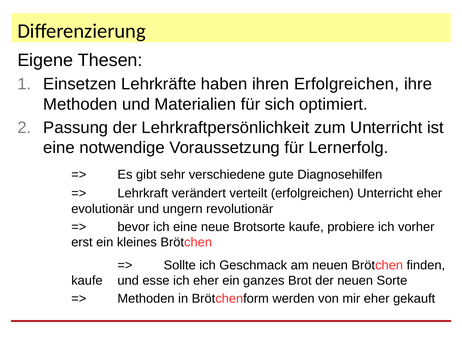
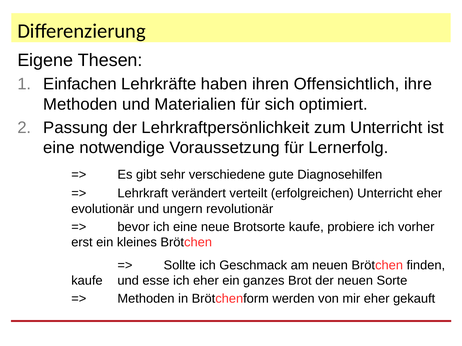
Einsetzen: Einsetzen -> Einfachen (80, 84)
ihren Erfolgreichen: Erfolgreichen -> Offensichtlich (347, 84)
